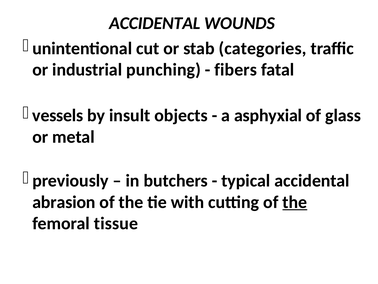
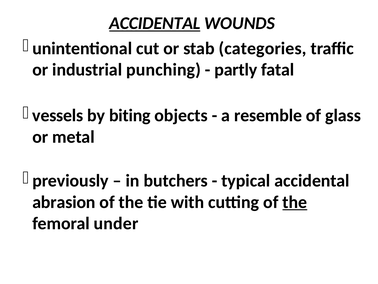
ACCIDENTAL underline: none -> present (155, 23)
fibers: fibers -> partly (236, 70)
insult: insult -> biting (130, 115)
asphyxial: asphyxial -> resemble (268, 115)
tissue: tissue -> under (116, 223)
